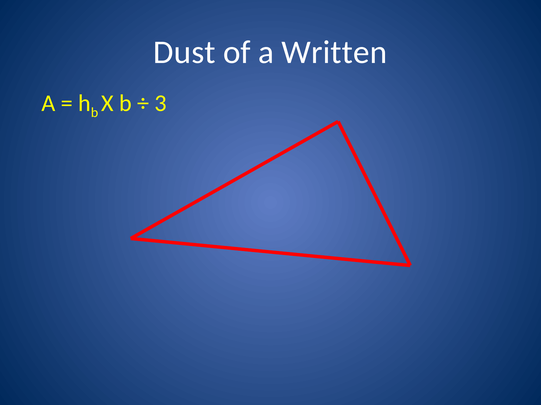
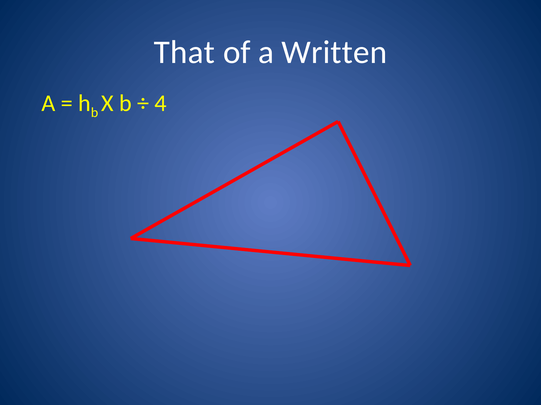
Dust: Dust -> That (184, 52)
3: 3 -> 4 (161, 104)
